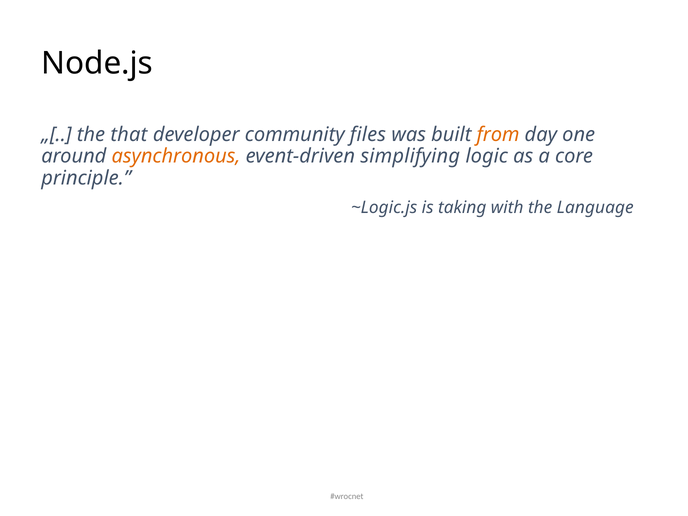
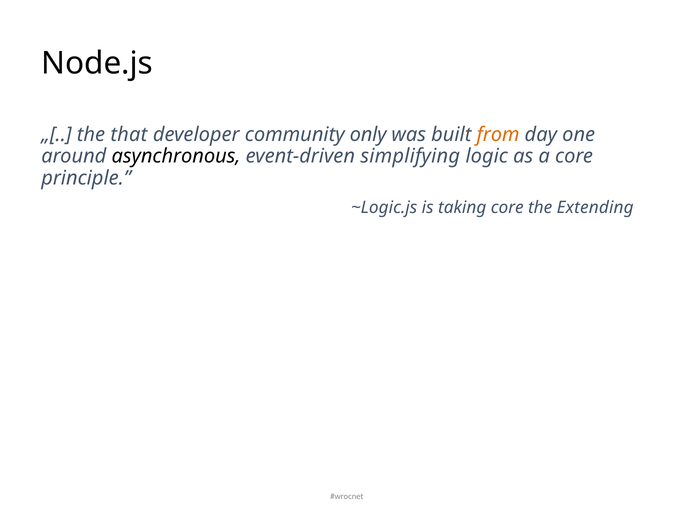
files: files -> only (368, 135)
asynchronous colour: orange -> black (176, 156)
taking with: with -> core (507, 208)
Language: Language -> Extending (595, 208)
